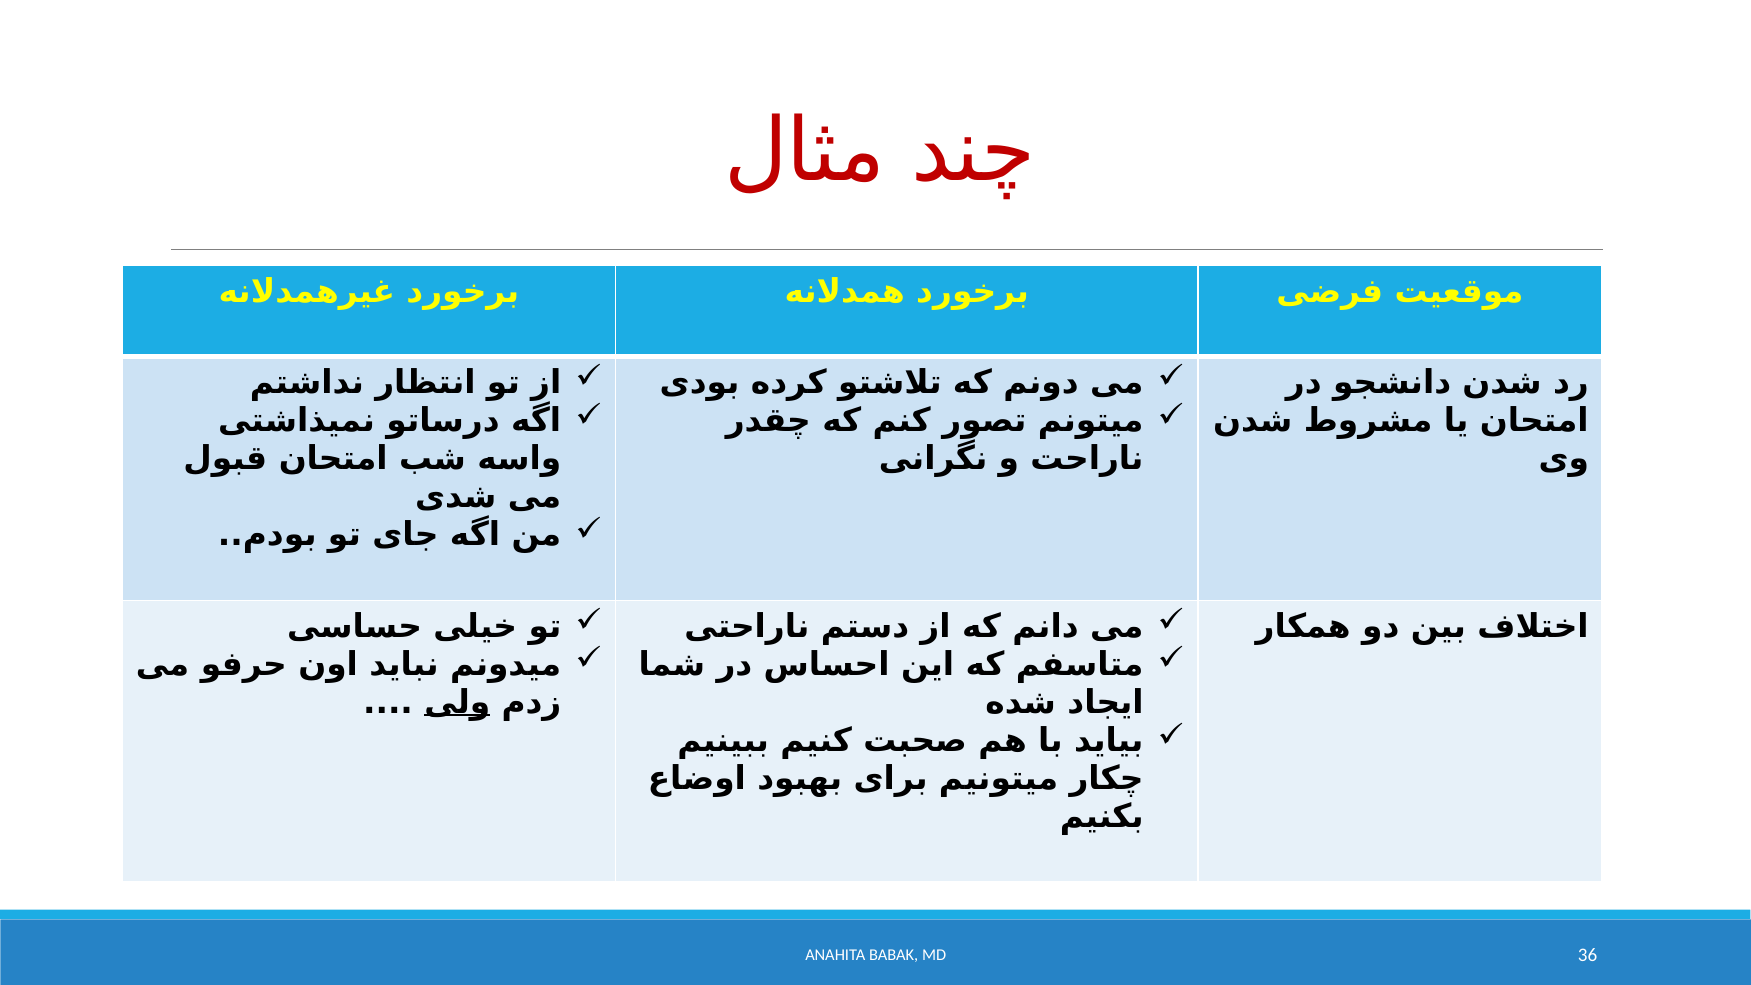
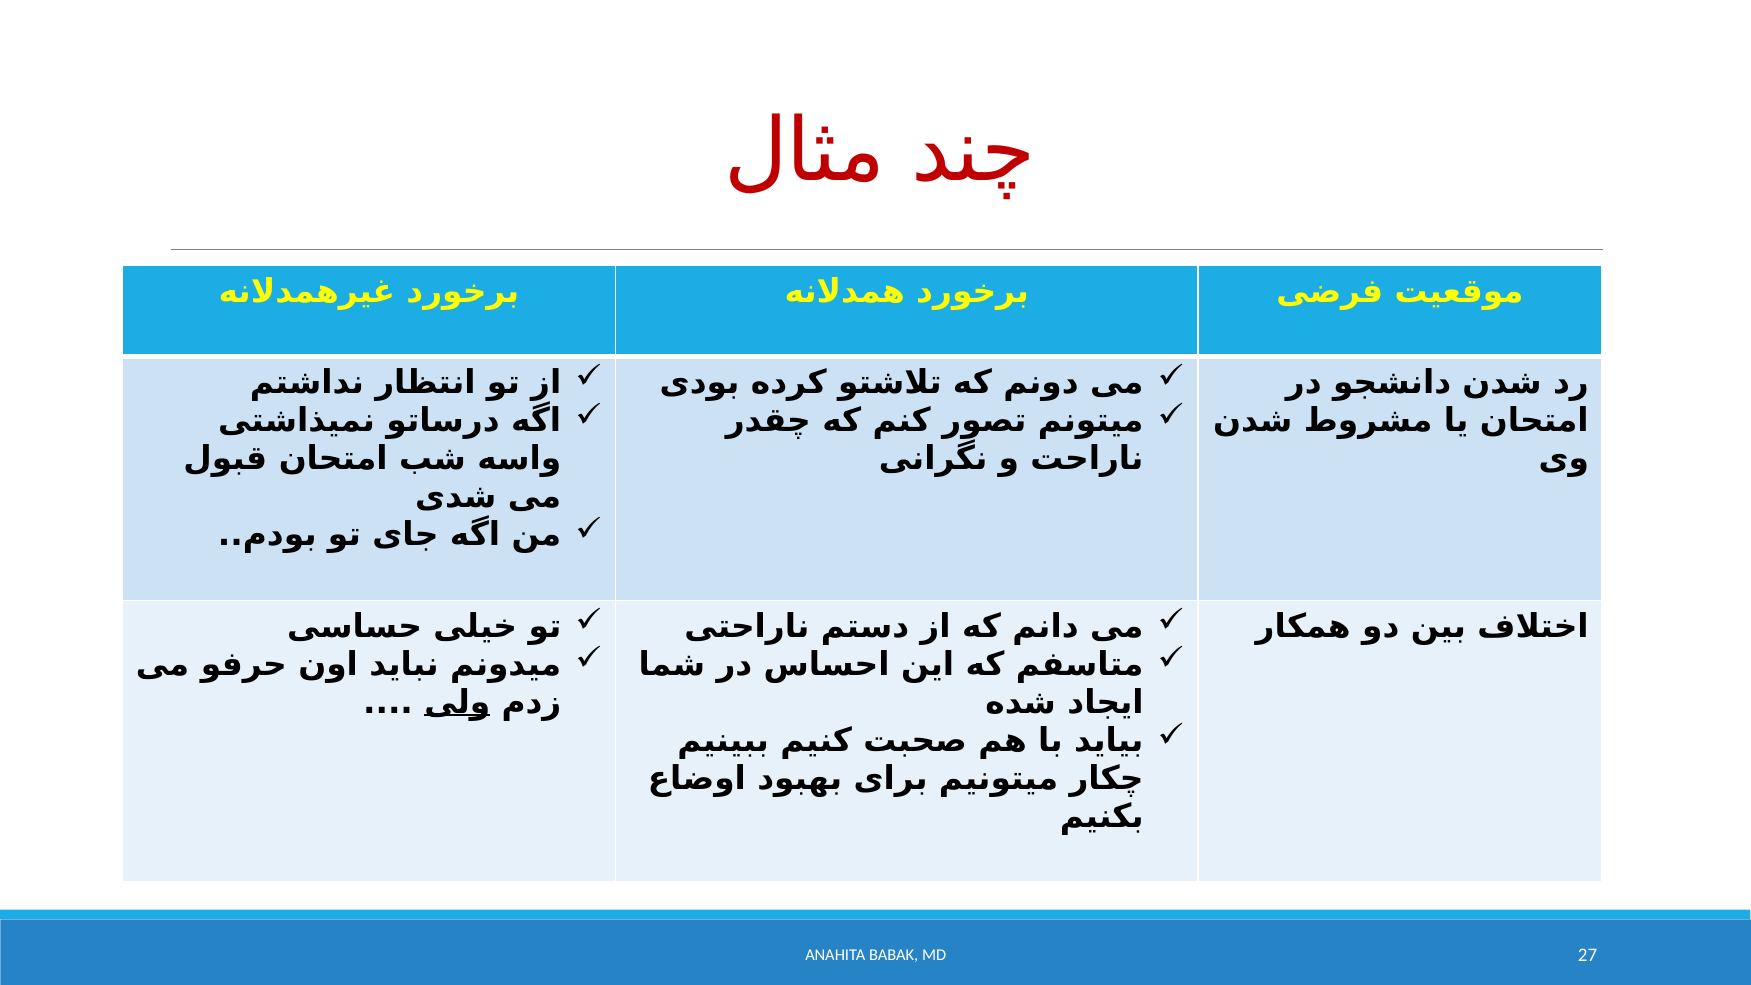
36: 36 -> 27 (1588, 955)
